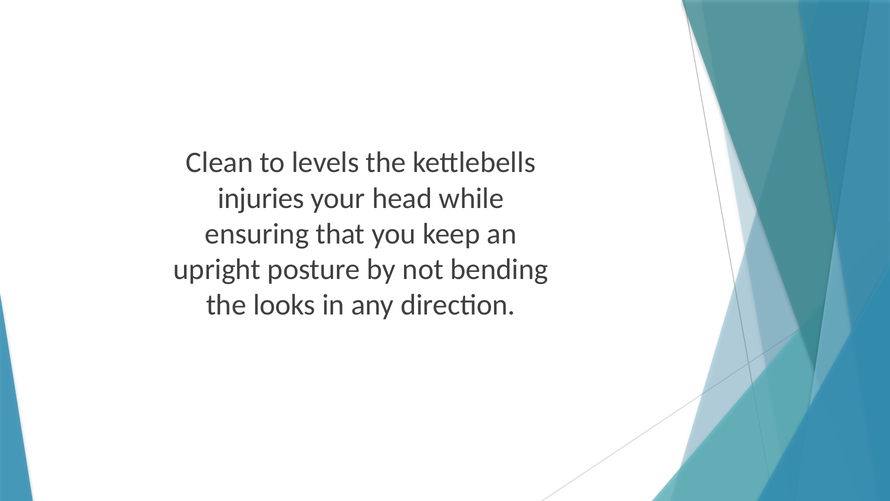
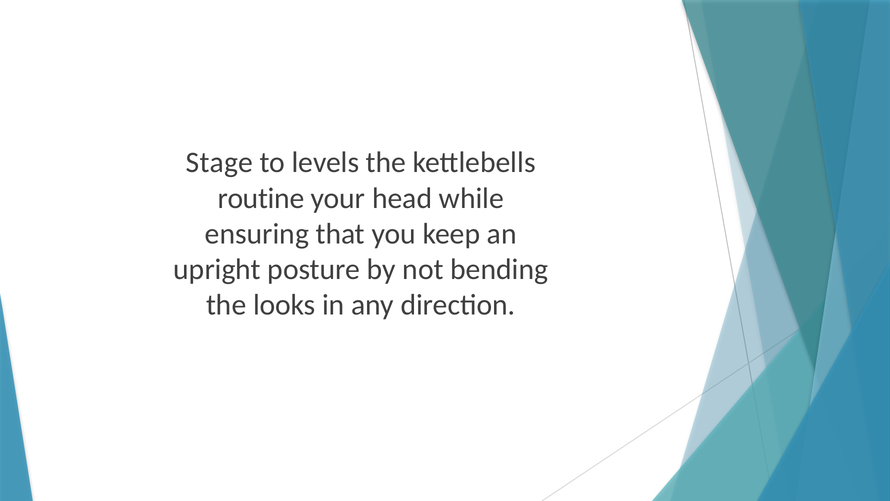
Clean: Clean -> Stage (219, 162)
injuries: injuries -> routine (261, 198)
